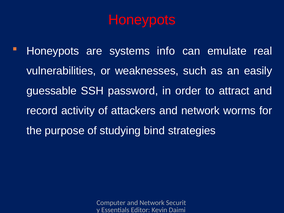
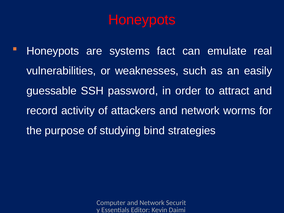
info: info -> fact (166, 51)
